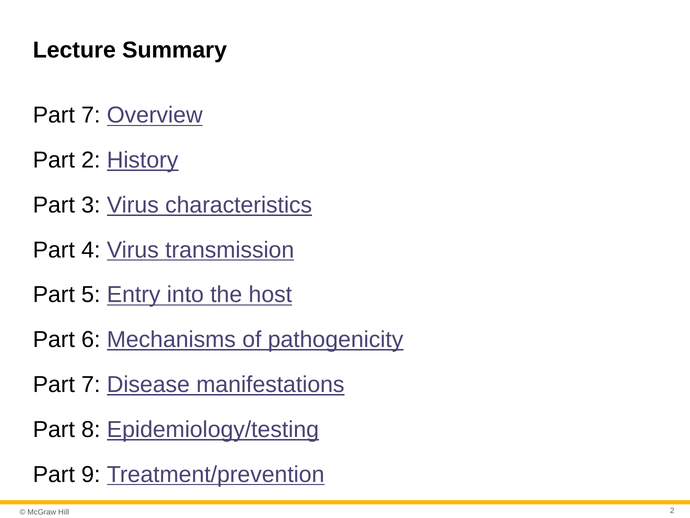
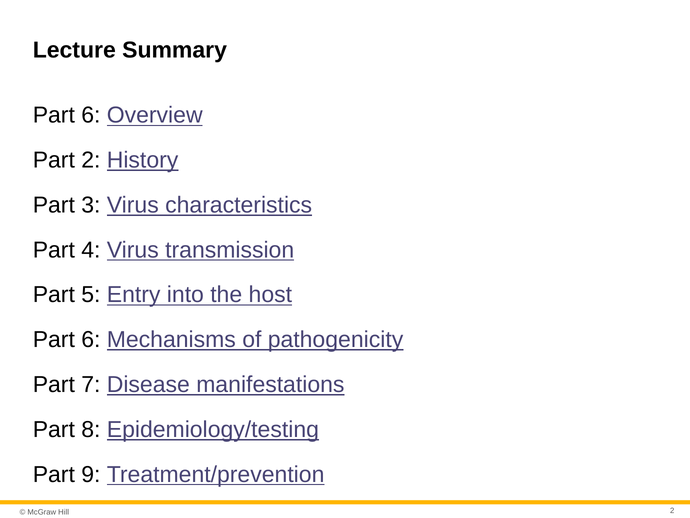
7: 7 -> 6 (91, 115)
